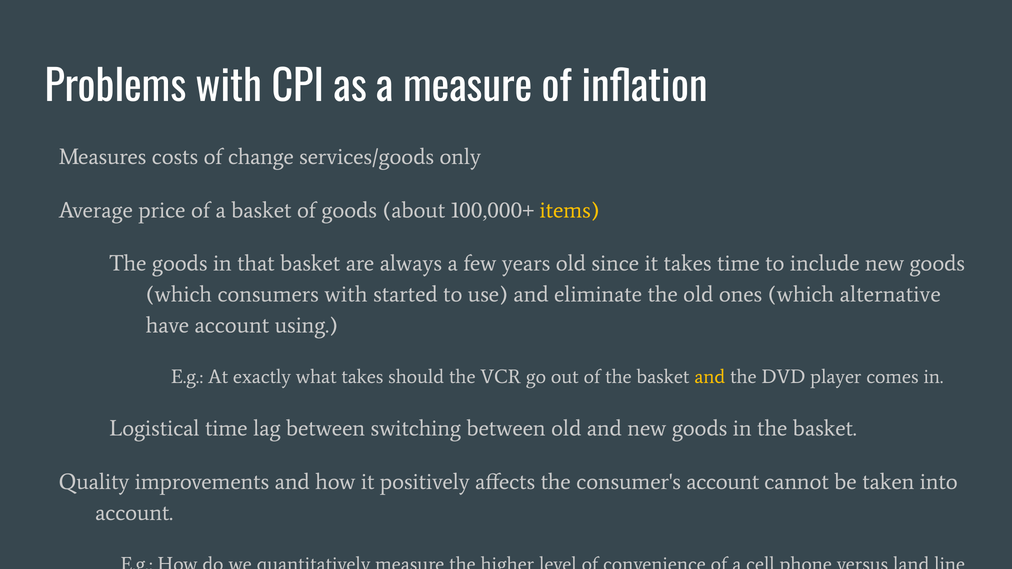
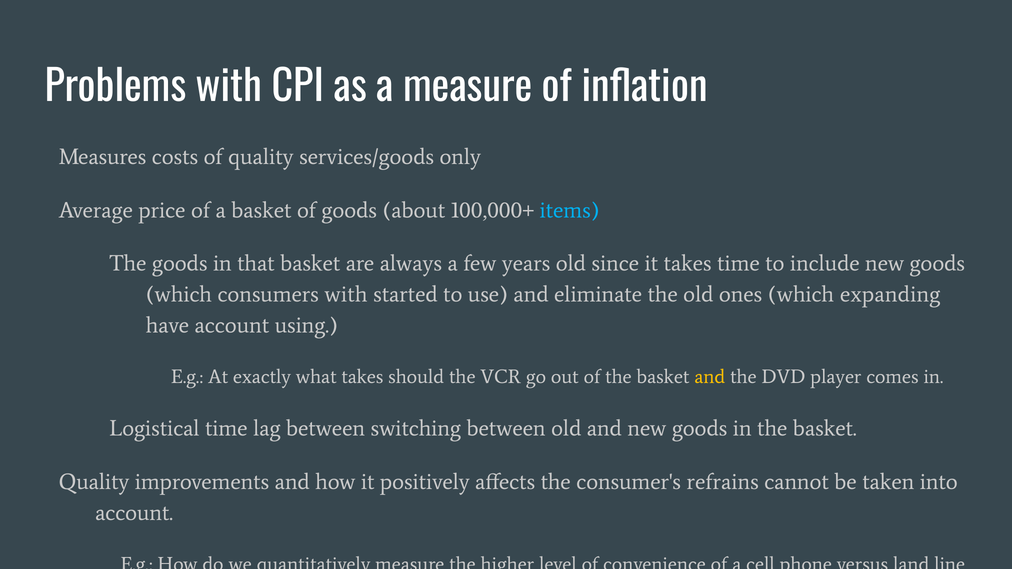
of change: change -> quality (261, 157)
items colour: yellow -> light blue (570, 210)
alternative: alternative -> expanding (890, 295)
consumer's account: account -> refrains (723, 482)
